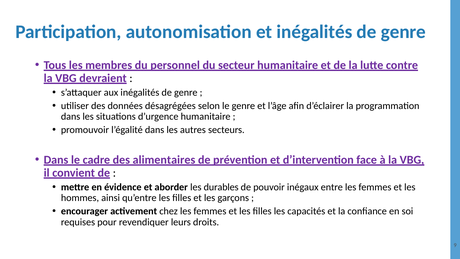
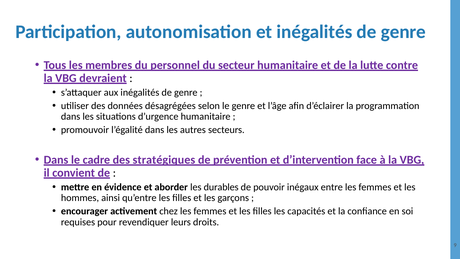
alimentaires: alimentaires -> stratégiques (164, 160)
